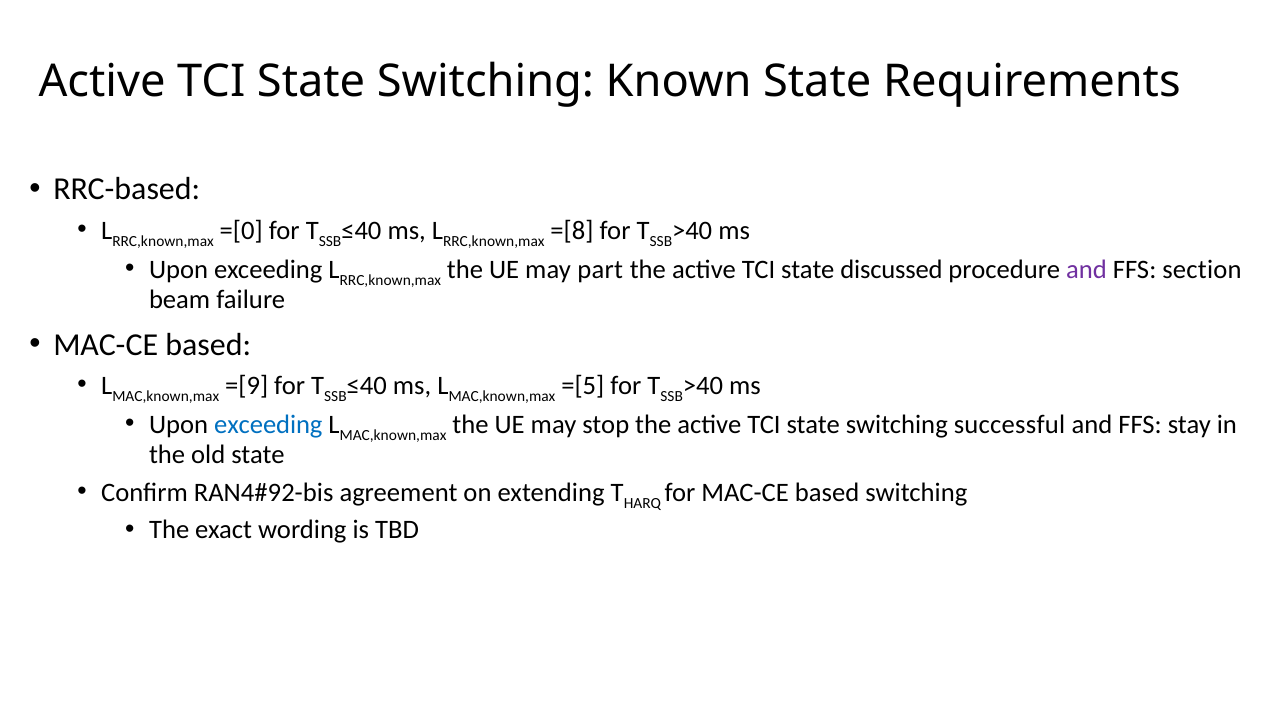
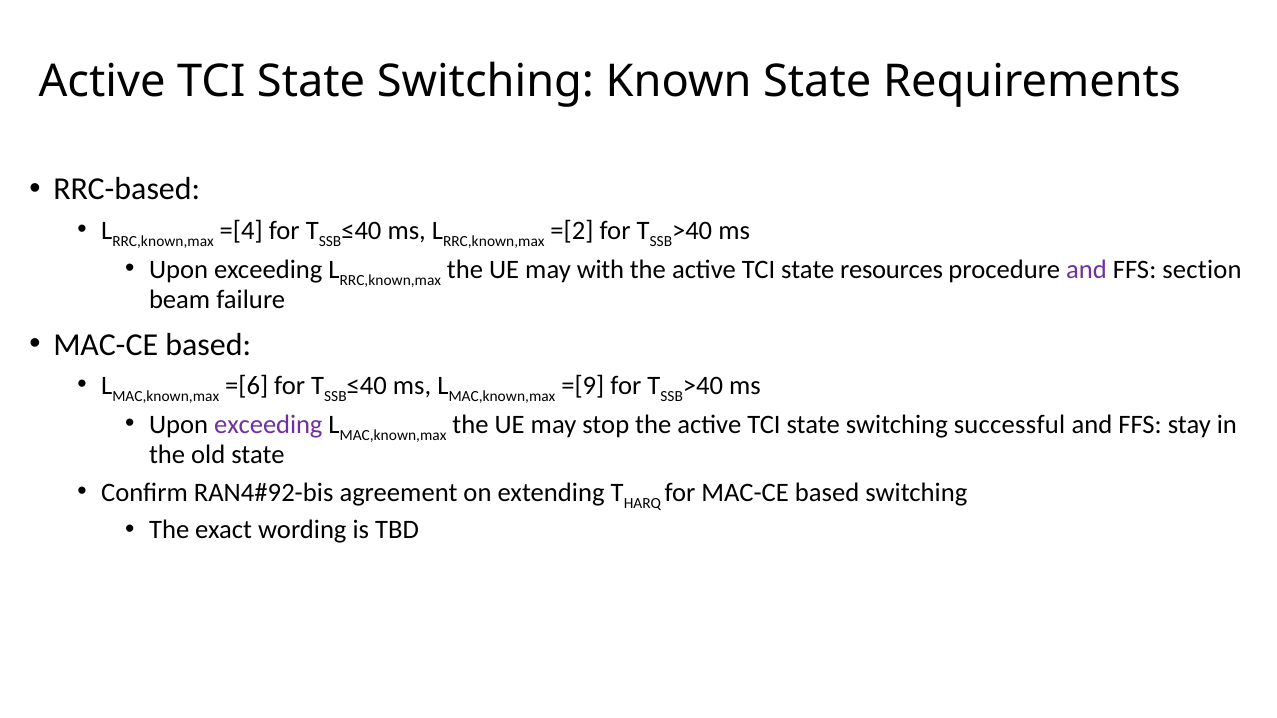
=[0: =[0 -> =[4 (241, 231)
=[8: =[8 -> =[2 (572, 231)
part: part -> with (601, 270)
discussed: discussed -> resources (892, 270)
=[9: =[9 -> =[6 (247, 386)
=[5: =[5 -> =[9 (583, 386)
exceeding colour: blue -> purple (268, 425)
